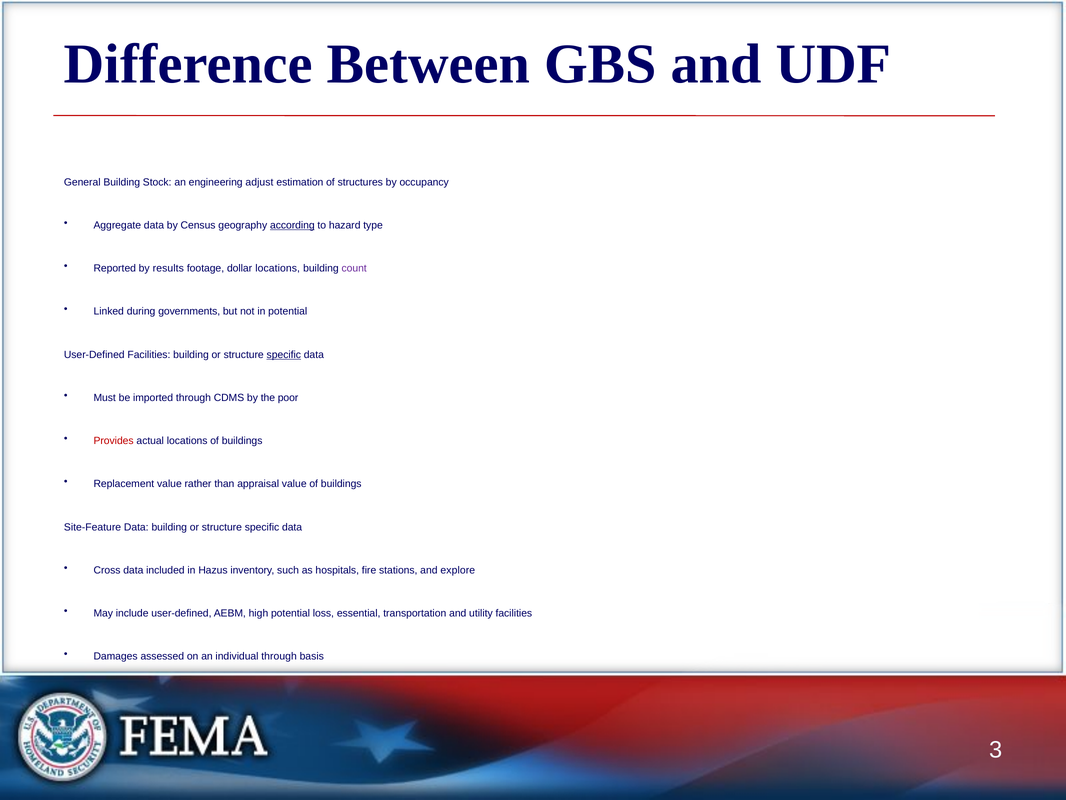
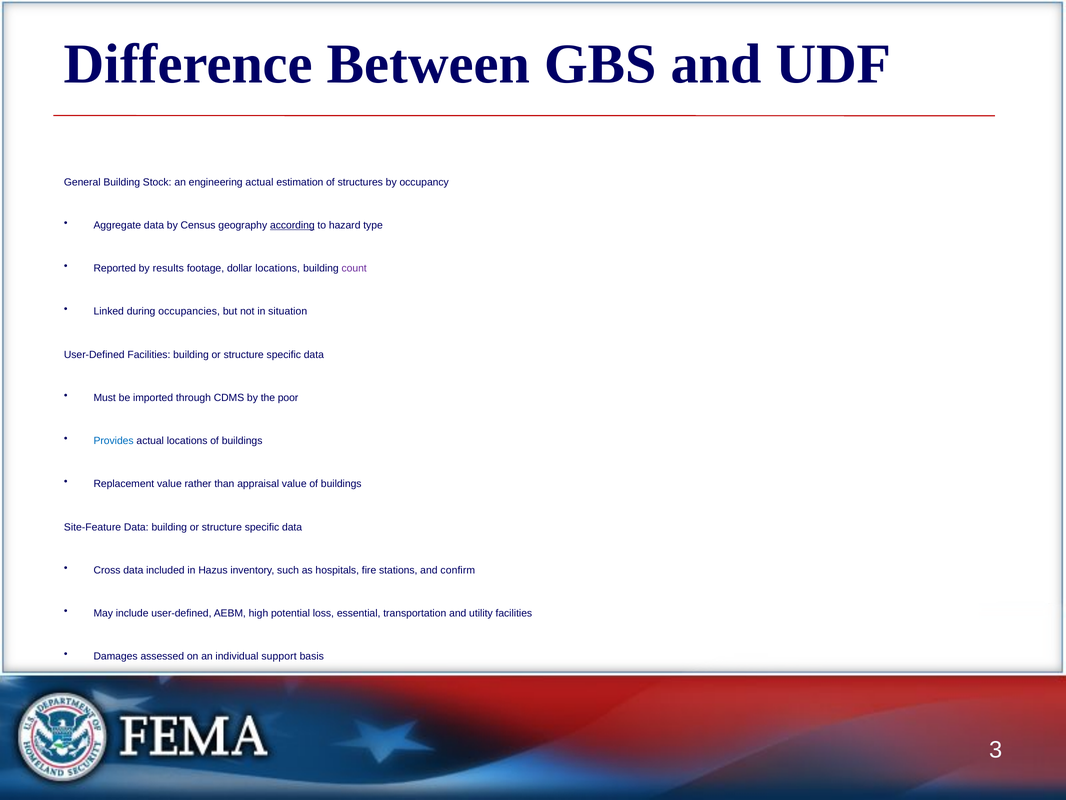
engineering adjust: adjust -> actual (259, 182)
governments: governments -> occupancies (189, 311)
in potential: potential -> situation (288, 311)
specific underline: present -> none (284, 354)
Provides colour: red -> blue (114, 441)
explore: explore -> confirm (458, 570)
individual through: through -> support (279, 656)
